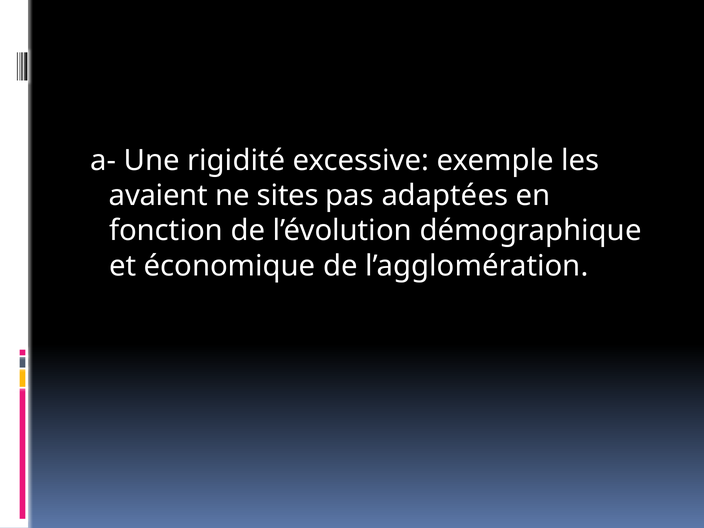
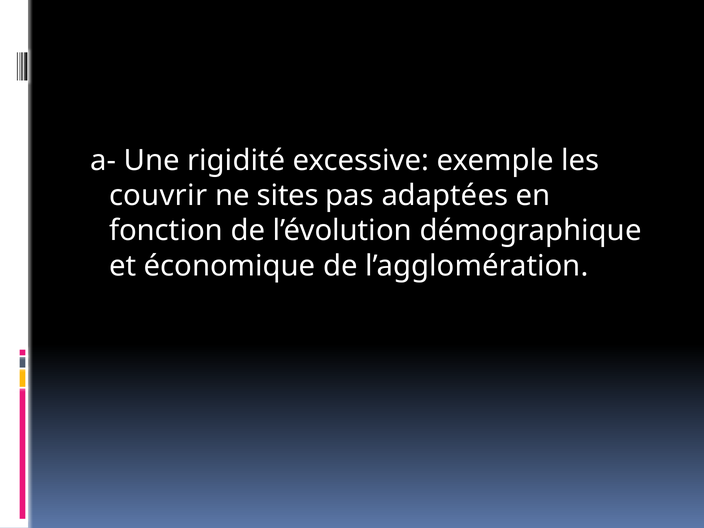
avaient: avaient -> couvrir (158, 196)
